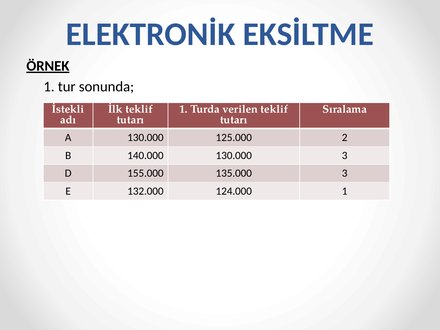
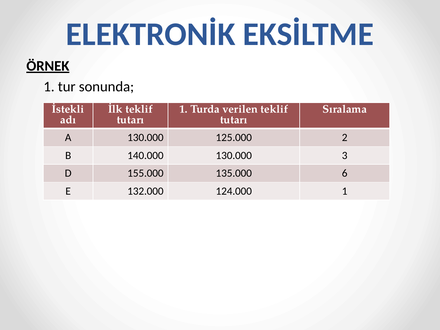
135.000 3: 3 -> 6 (345, 173)
